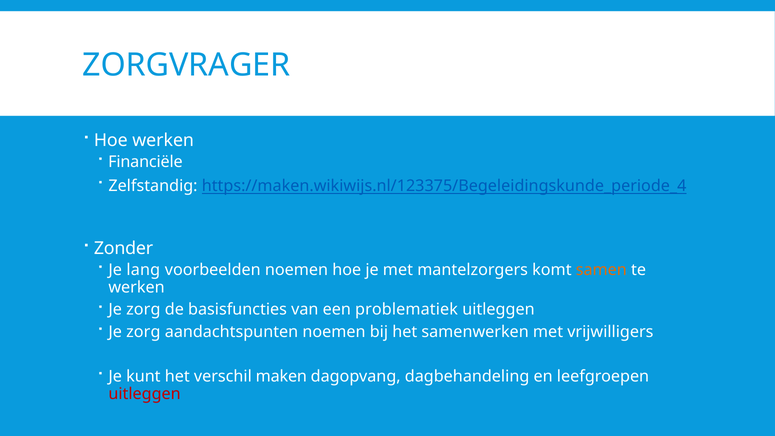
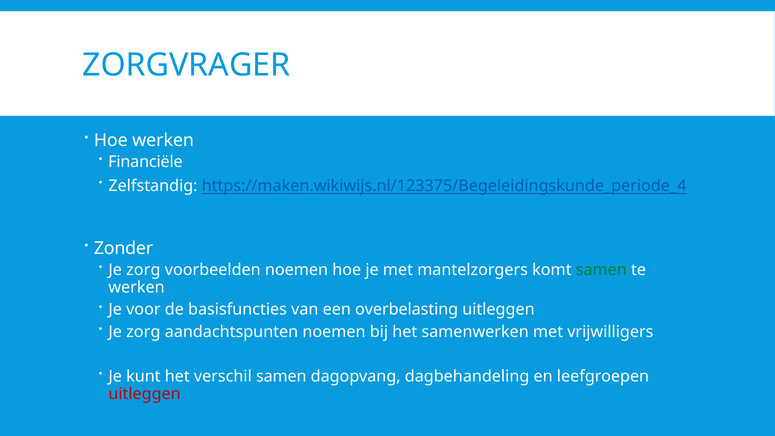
lang: lang -> zorg (143, 270)
samen colour: orange -> green (601, 270)
zorg: zorg -> voor (143, 310)
problematiek: problematiek -> overbelasting (407, 310)
verschil maken: maken -> samen (281, 376)
